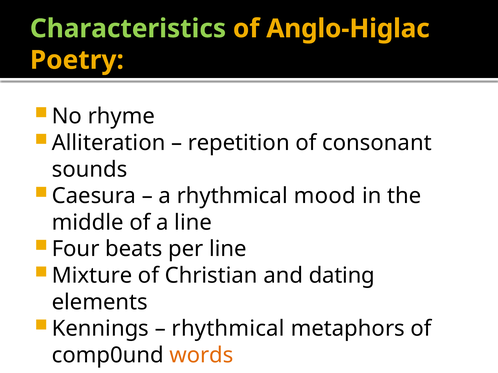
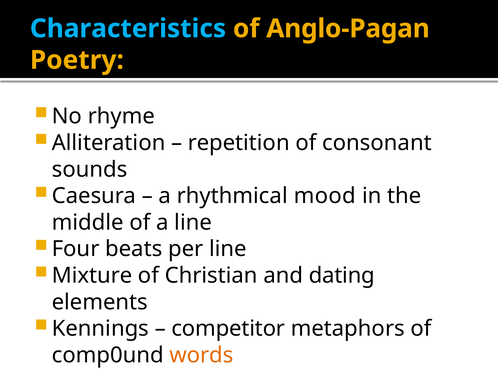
Characteristics colour: light green -> light blue (128, 29)
Anglo-Higlac: Anglo-Higlac -> Anglo-Pagan (348, 29)
rhythmical: rhythmical -> competitor (228, 329)
